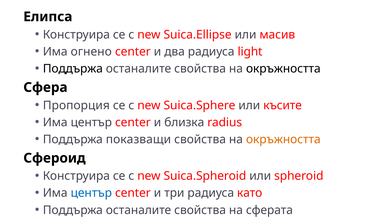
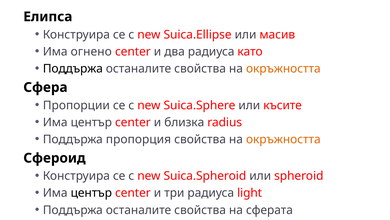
light: light -> като (250, 52)
окръжността colour: black -> orange (283, 69)
Пропорция: Пропорция -> Пропорции (76, 105)
показващи: показващи -> пропорция (138, 139)
център colour: blue -> black (91, 193)
като: като -> light (250, 193)
